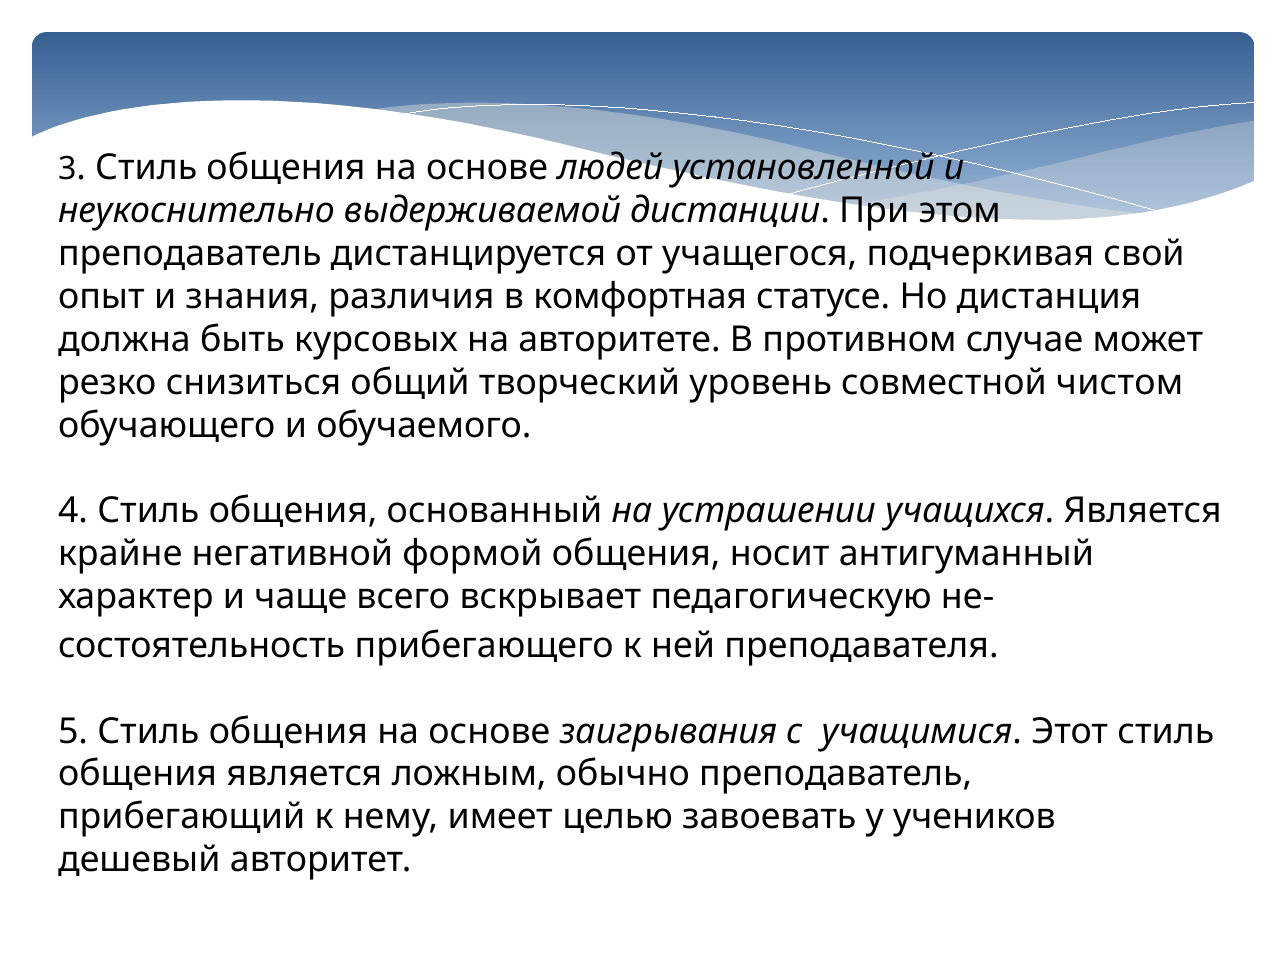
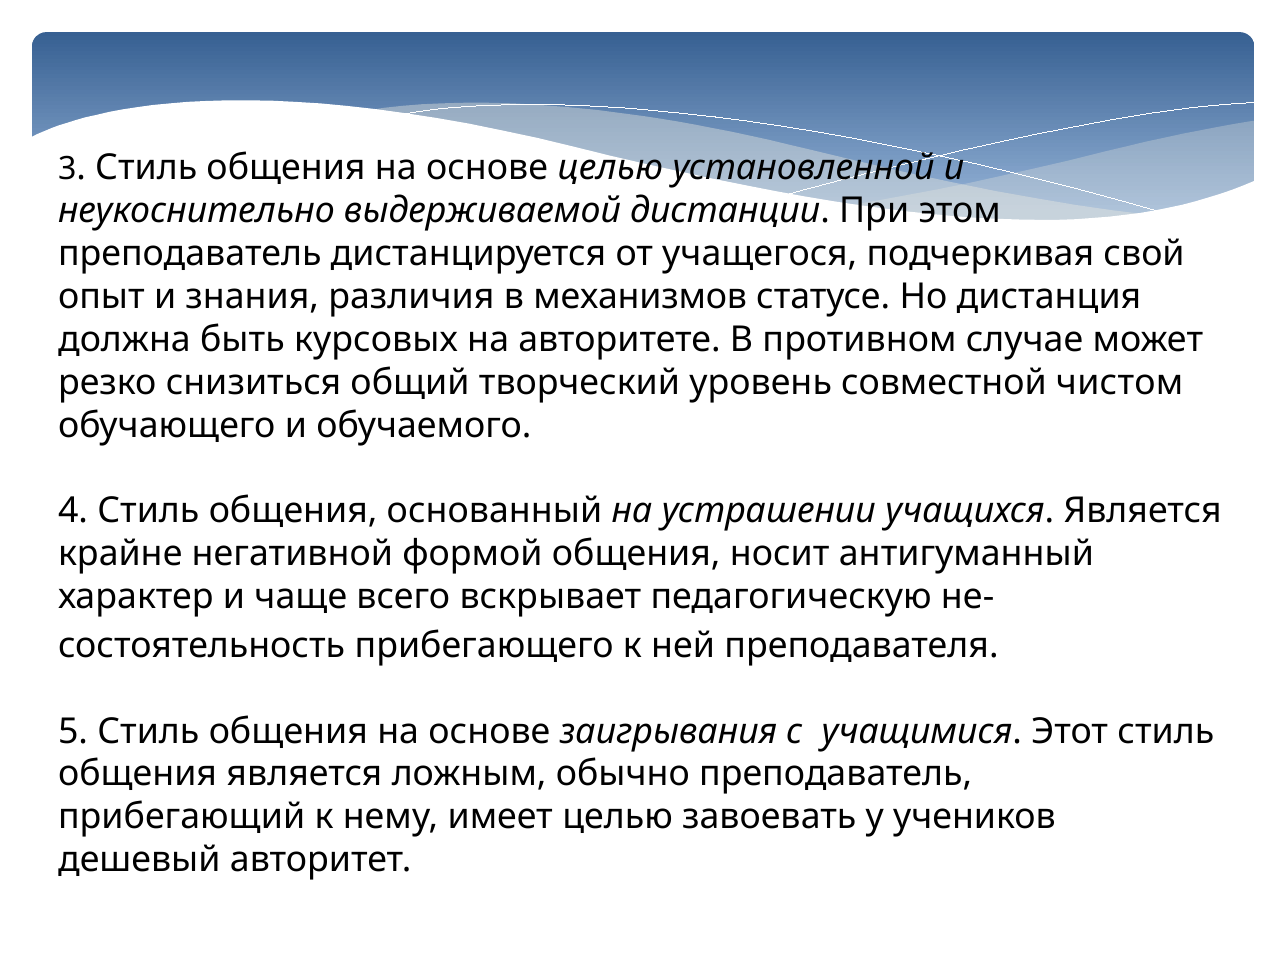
основе людей: людей -> целью (610, 168)
комфортная: комфортная -> механизмов (640, 297)
